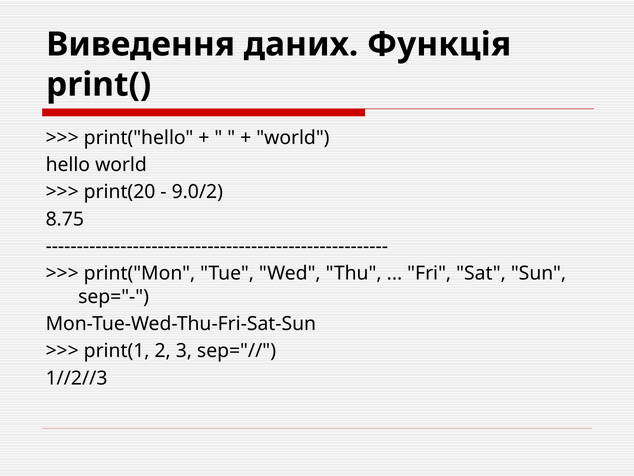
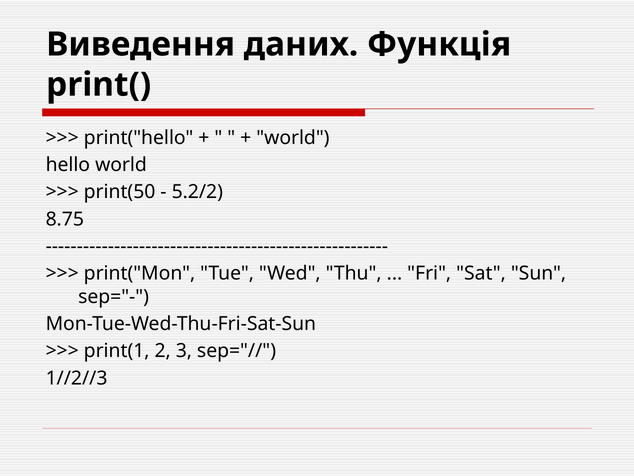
print(20: print(20 -> print(50 (120, 192)
9.0/2: 9.0/2 -> 5.2/2 (197, 192)
